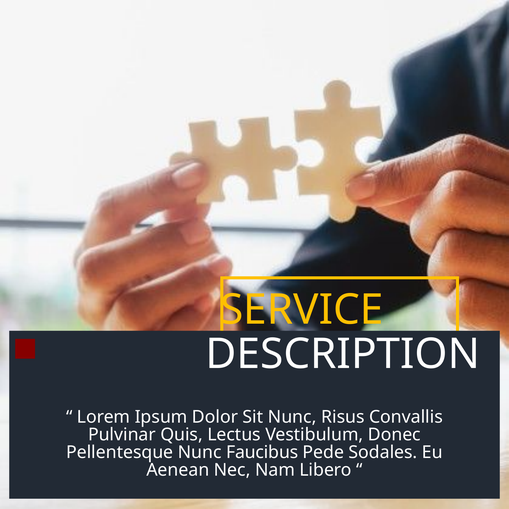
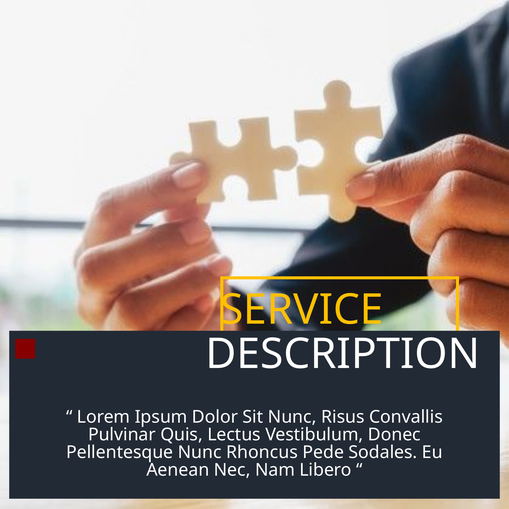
Faucibus: Faucibus -> Rhoncus (262, 452)
